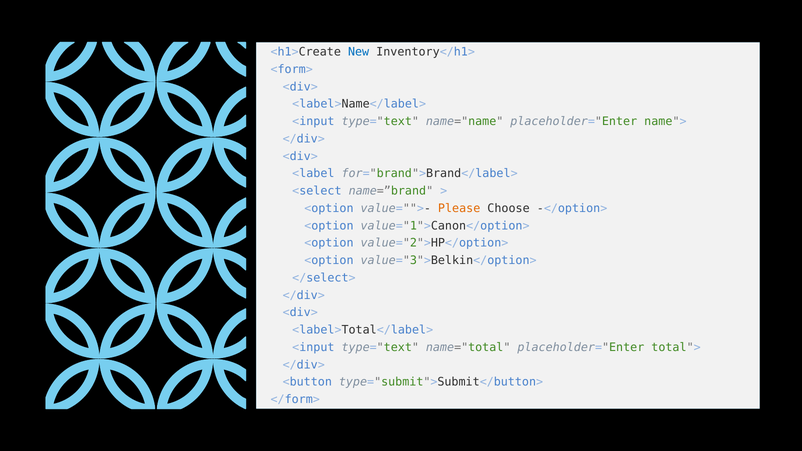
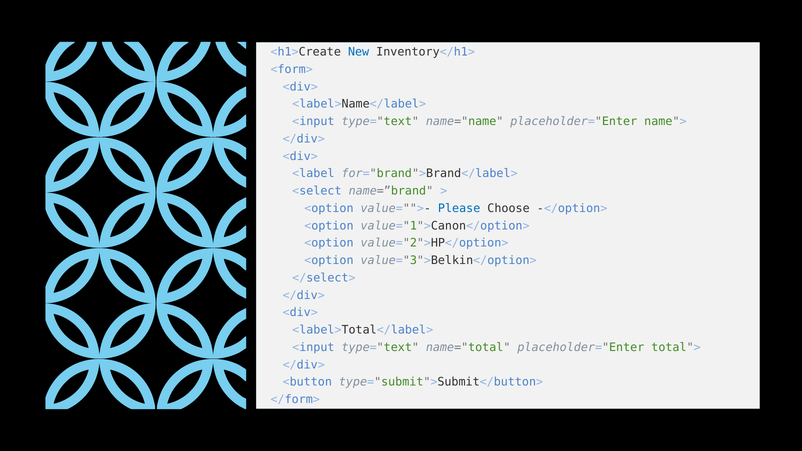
Please colour: orange -> blue (459, 208)
